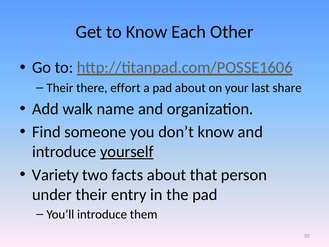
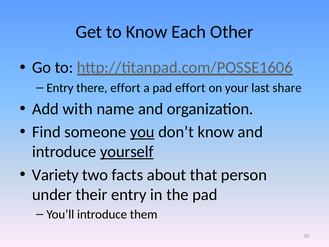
Their: Their -> Entry (60, 88)
pad about: about -> effort (190, 88)
walk: walk -> with (78, 109)
you underline: none -> present (142, 132)
